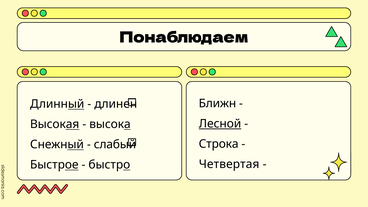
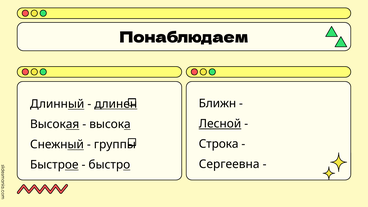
длинен underline: none -> present (116, 104)
слабый: слабый -> группы (115, 144)
Четвертая: Четвертая -> Сергеевна (229, 164)
